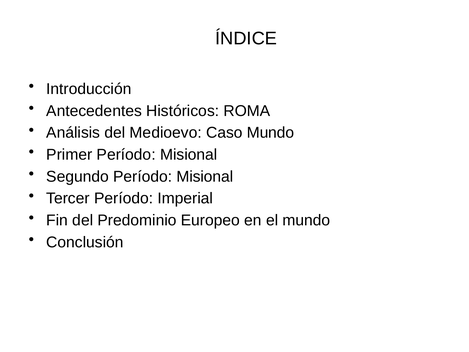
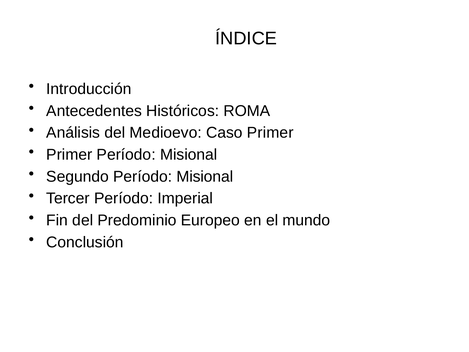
Caso Mundo: Mundo -> Primer (270, 133)
